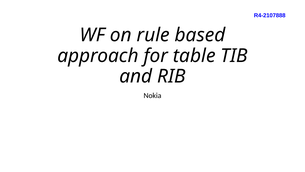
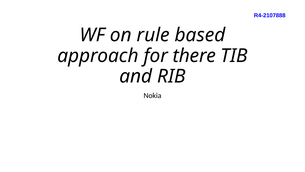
table: table -> there (194, 56)
